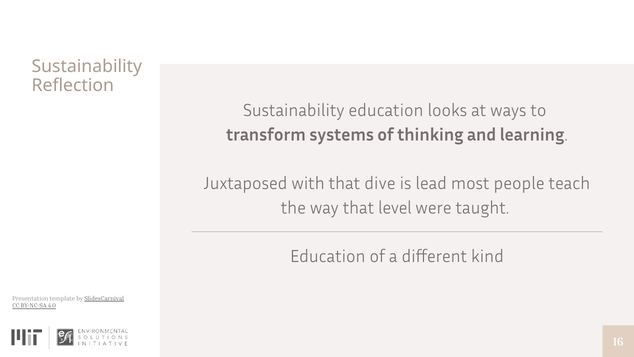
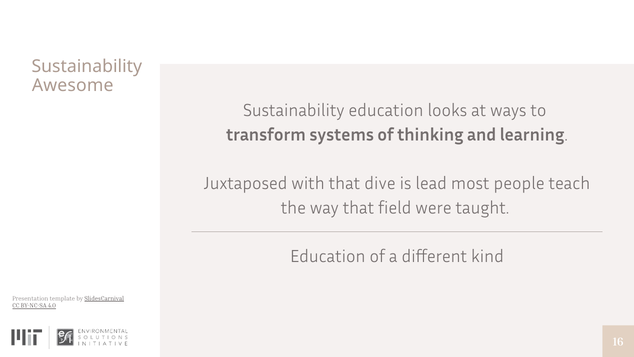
Reflection: Reflection -> Awesome (73, 86)
level: level -> field (395, 208)
